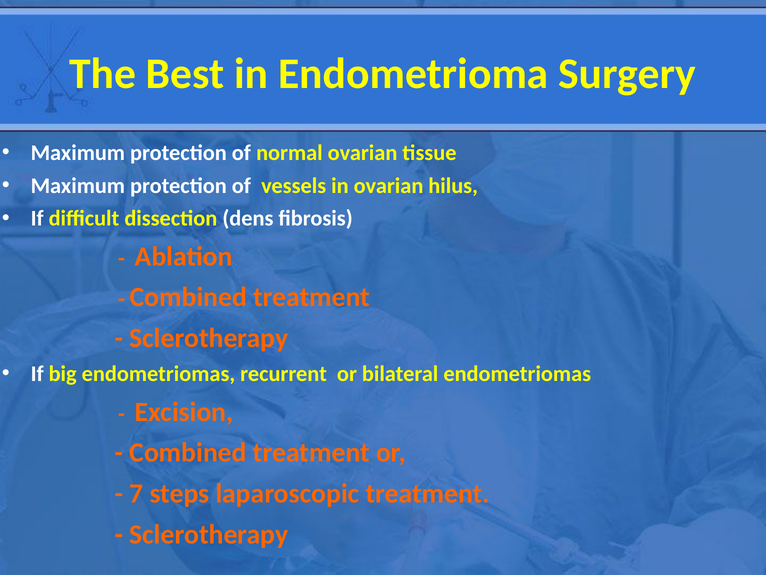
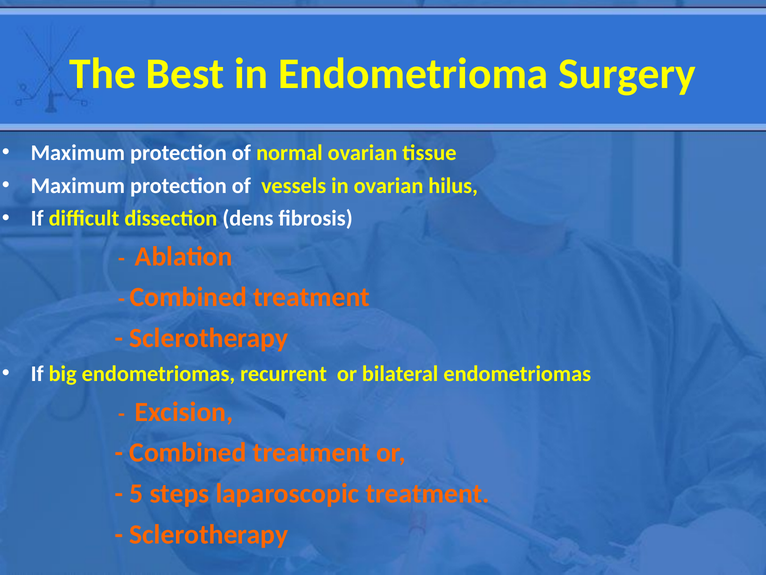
7: 7 -> 5 (136, 493)
